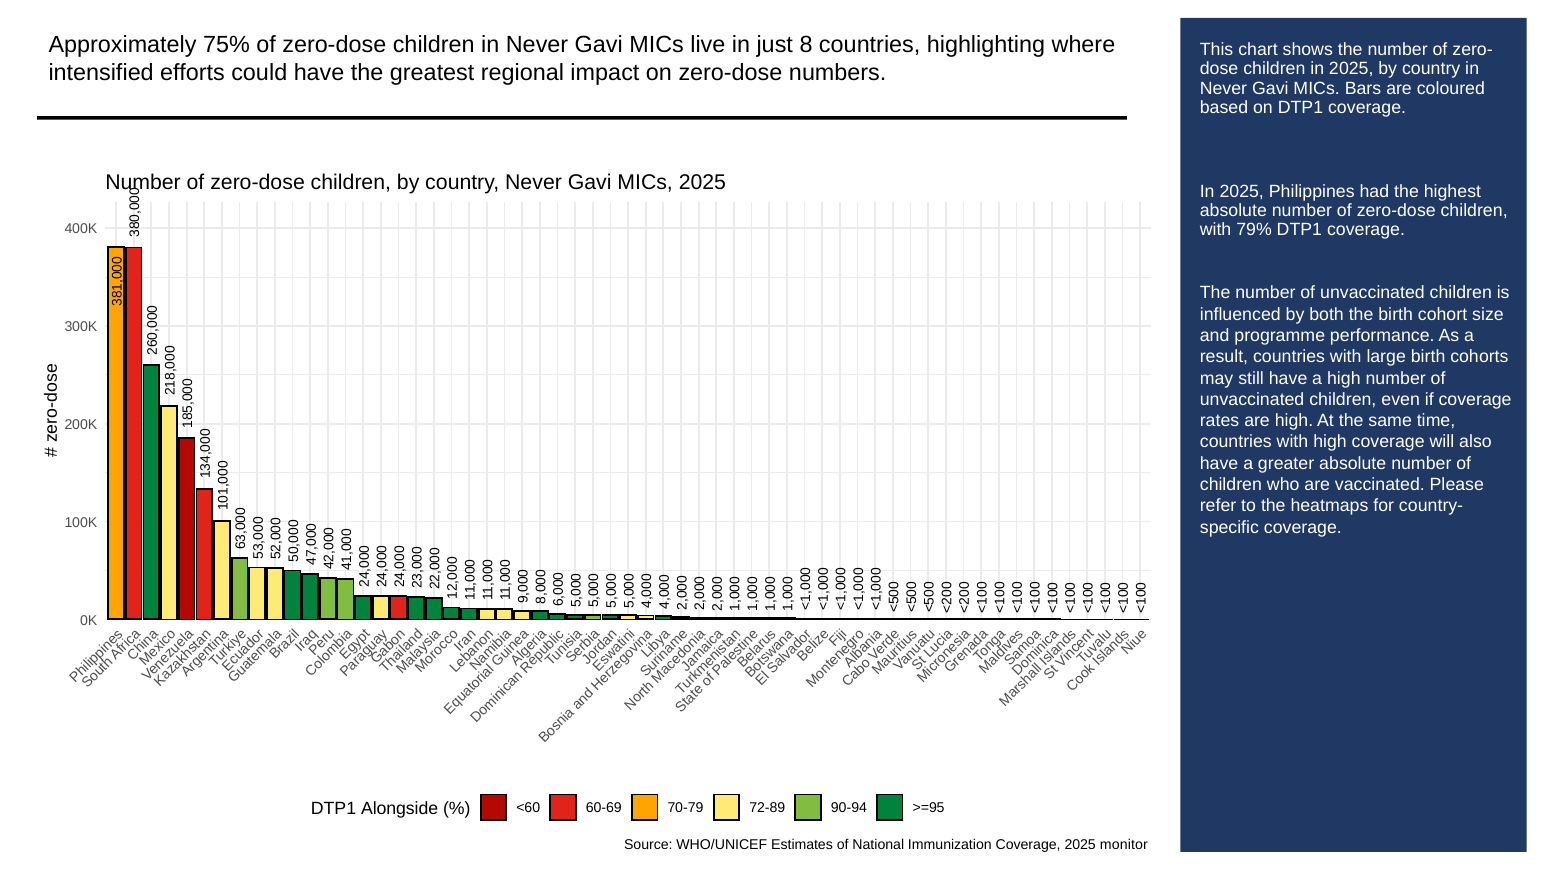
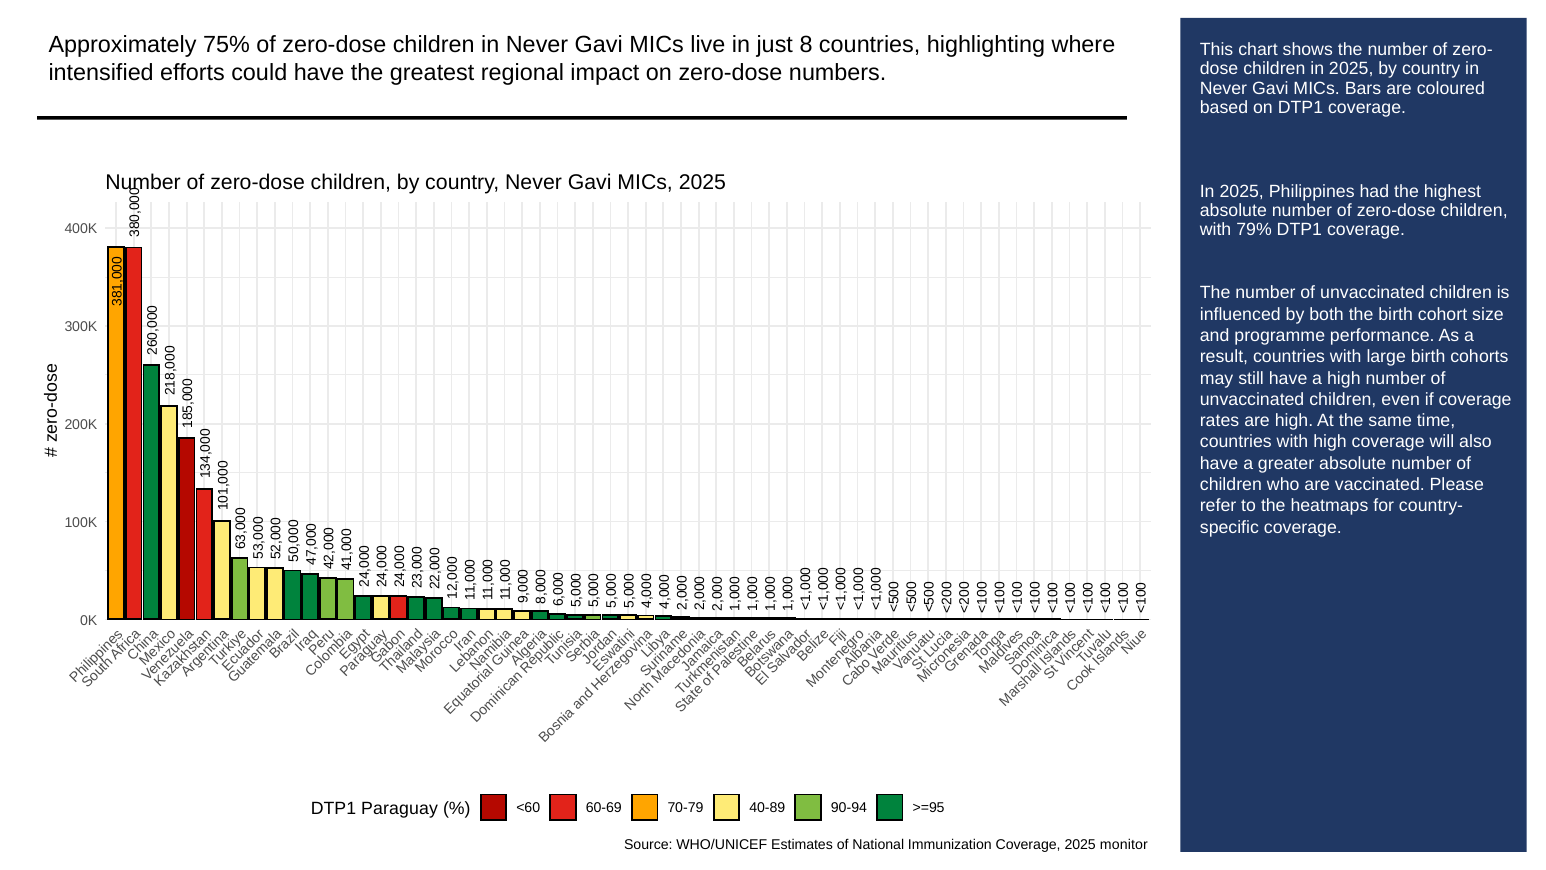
Alongside: Alongside -> Paraguay (400, 808)
72-89: 72-89 -> 40-89 (767, 808)
